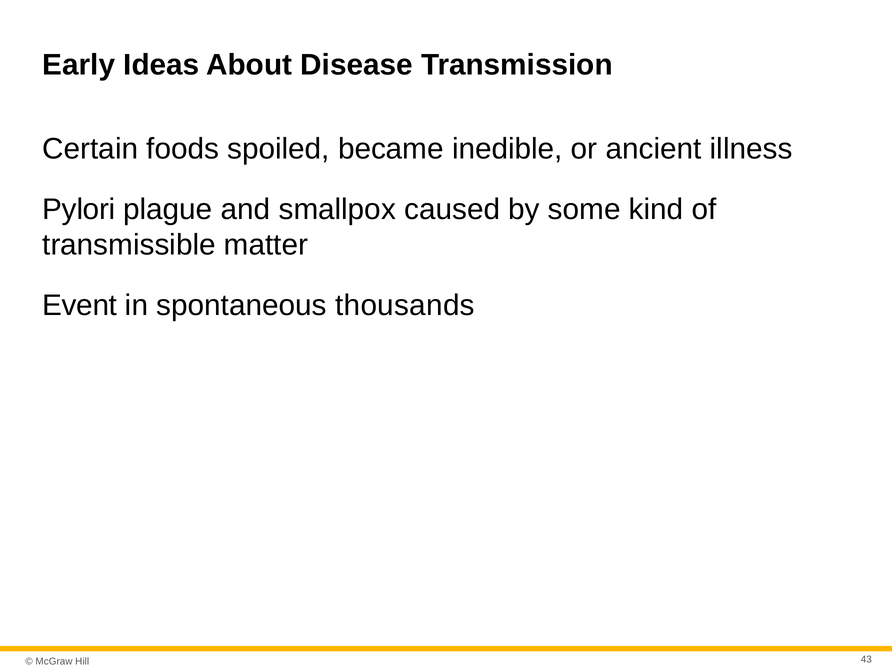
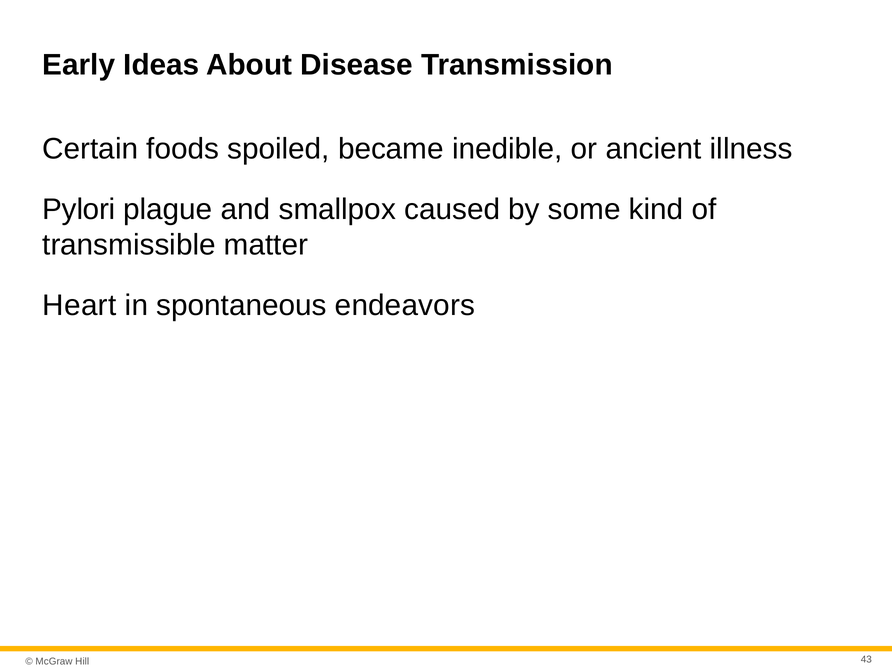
Event: Event -> Heart (79, 305)
thousands: thousands -> endeavors (405, 305)
